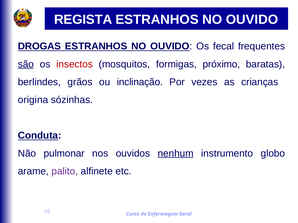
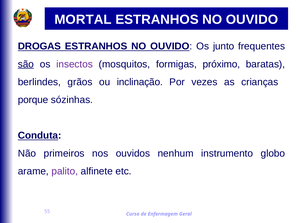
REGISTA: REGISTA -> MORTAL (83, 20)
fecal: fecal -> junto (224, 46)
insectos colour: red -> purple (75, 64)
origina: origina -> porque (33, 100)
pulmonar: pulmonar -> primeiros (64, 154)
nenhum underline: present -> none (176, 154)
